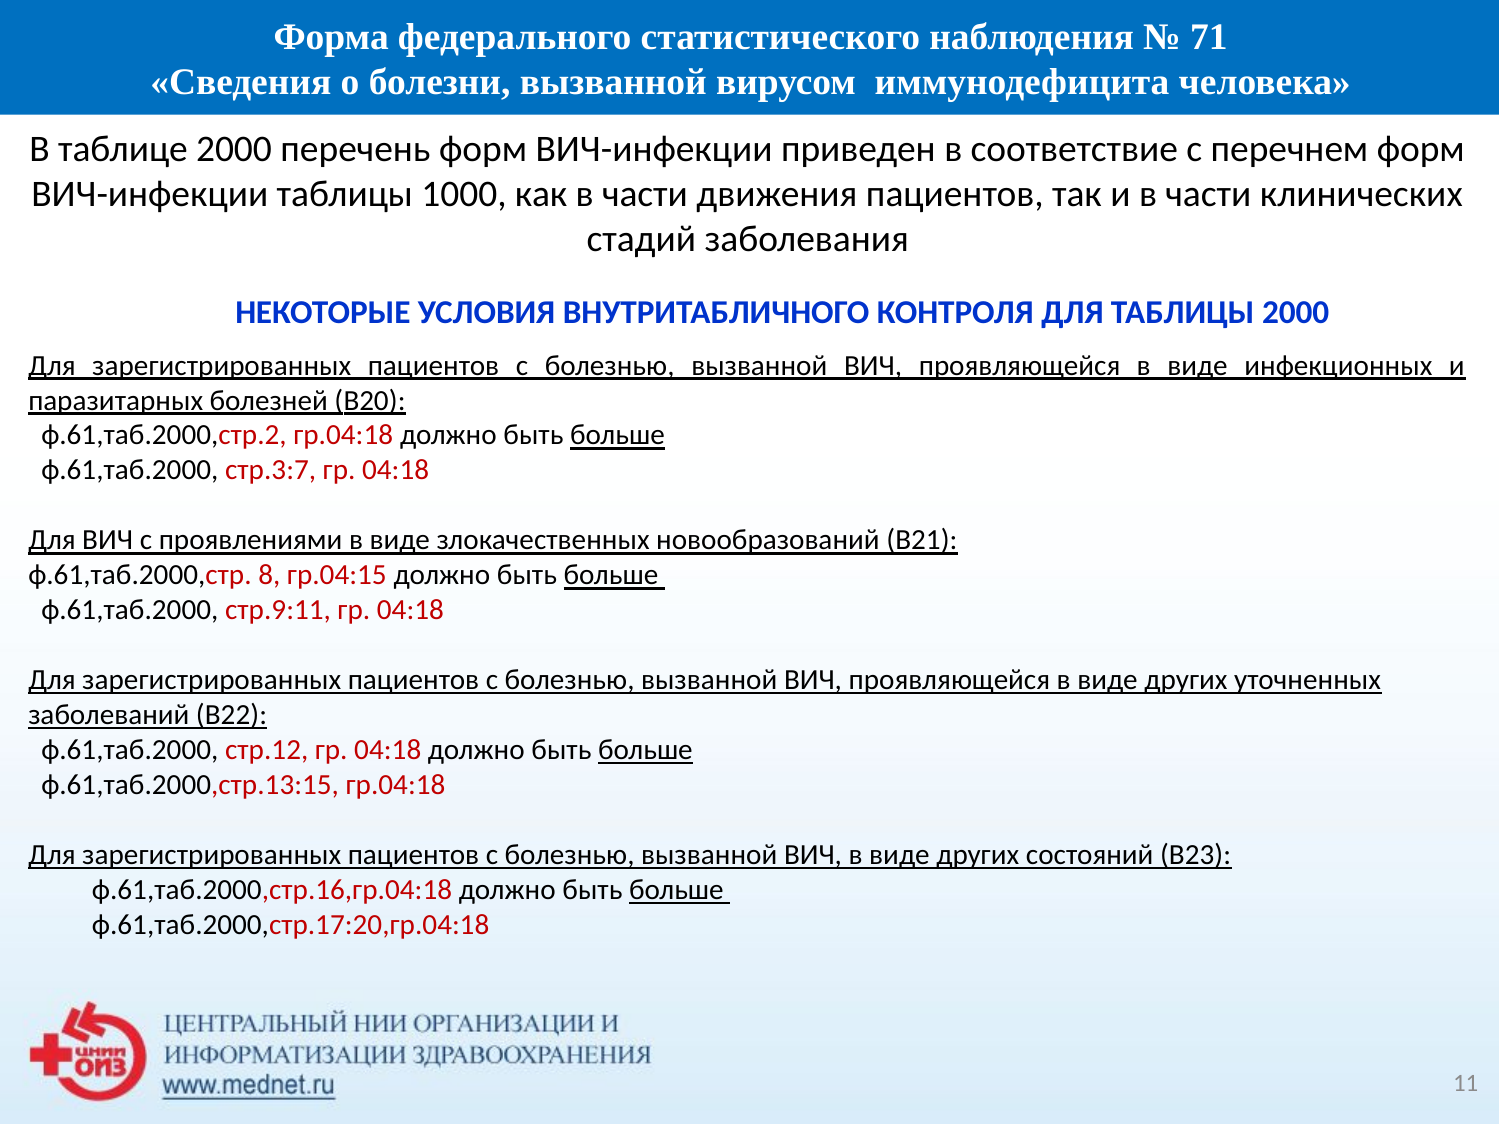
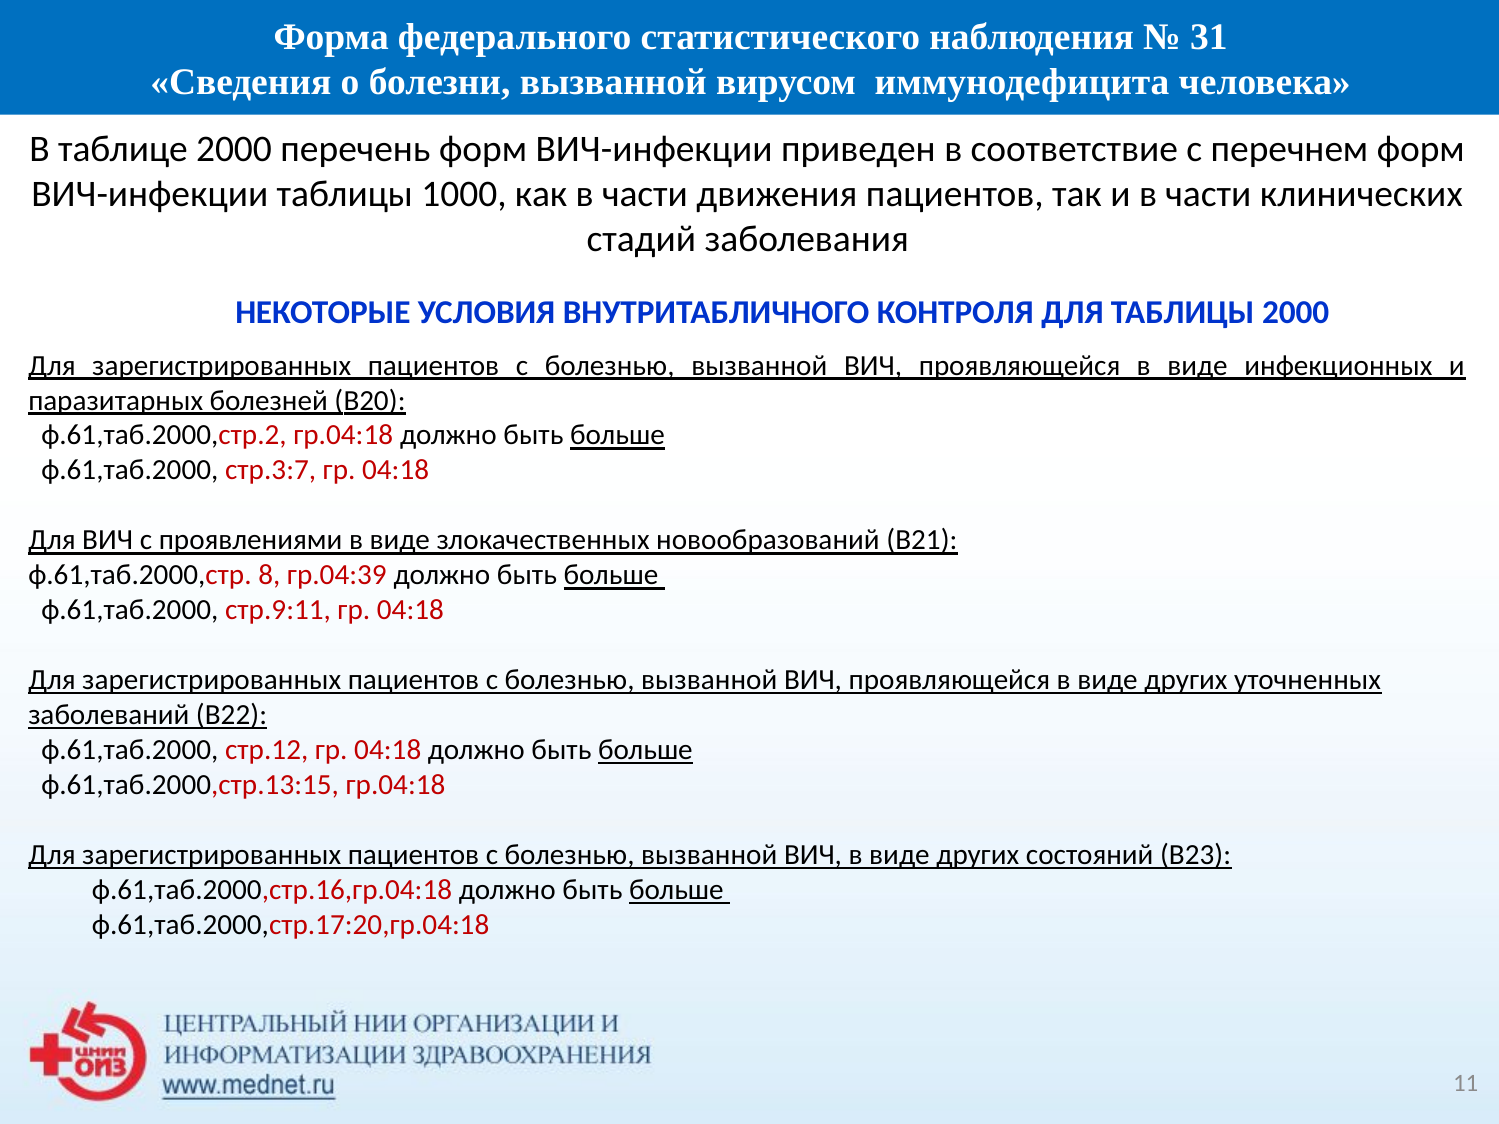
71: 71 -> 31 (1209, 38)
гр.04:15: гр.04:15 -> гр.04:39 (337, 575)
